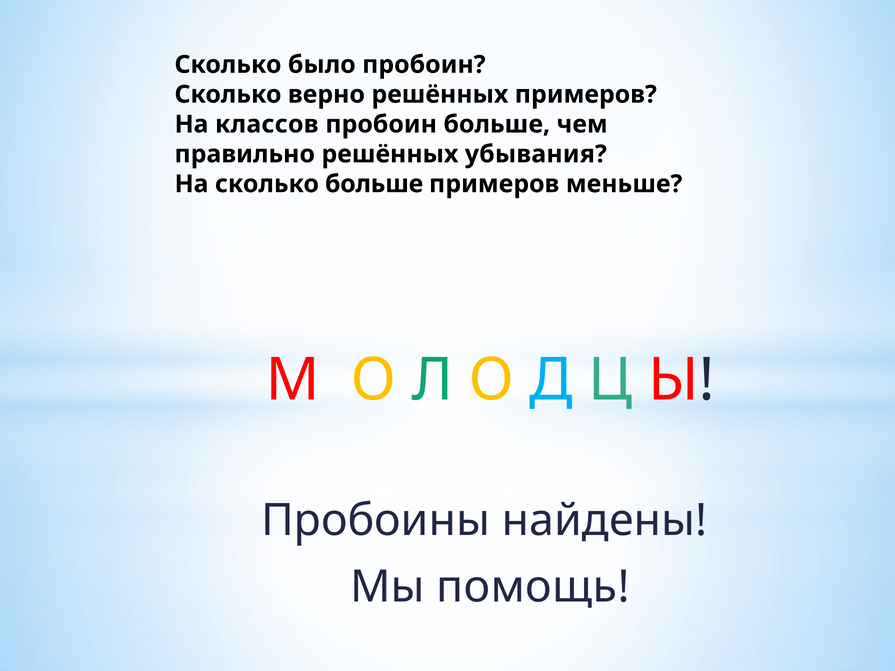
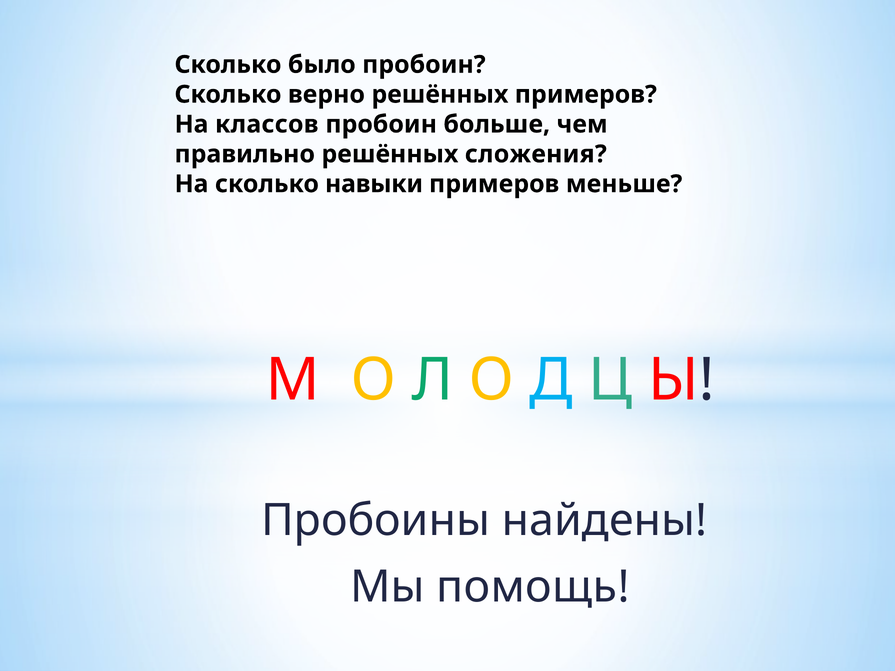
убывания: убывания -> сложения (536, 154)
сколько больше: больше -> навыки (374, 184)
